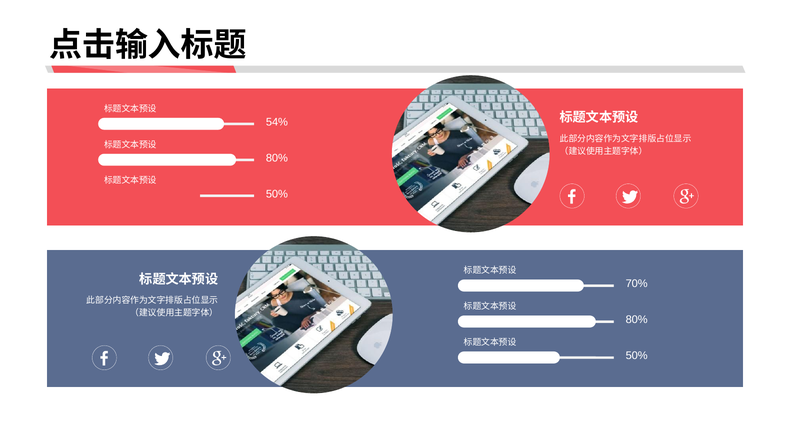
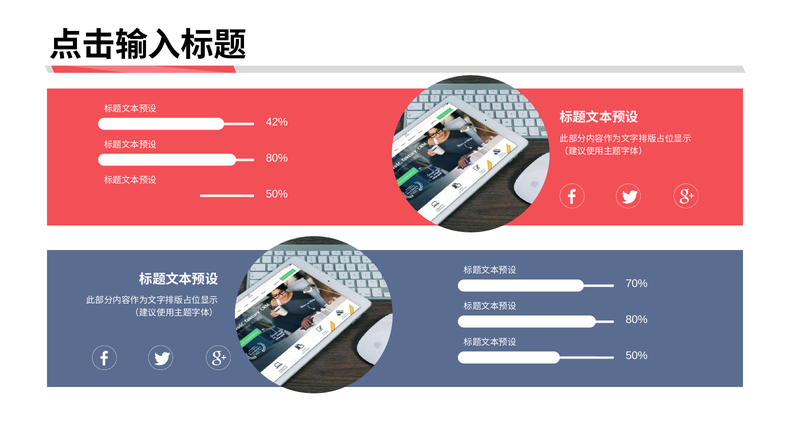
54%: 54% -> 42% (277, 122)
